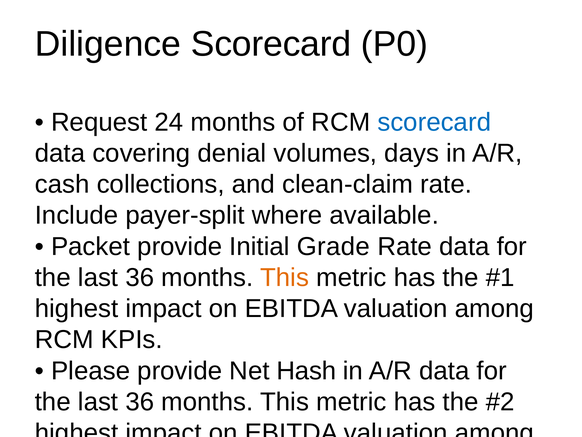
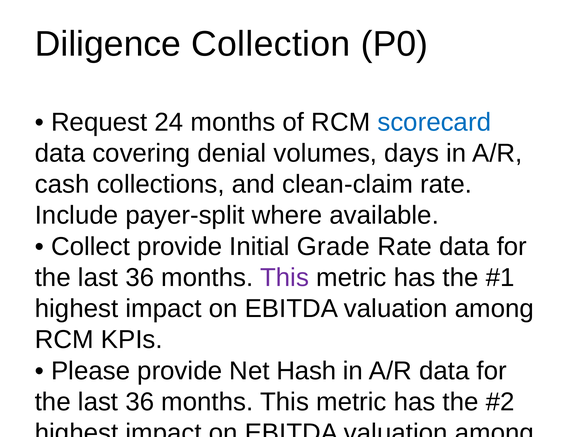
Diligence Scorecard: Scorecard -> Collection (271, 44)
Packet: Packet -> Collect (91, 246)
This colour: orange -> purple (285, 277)
